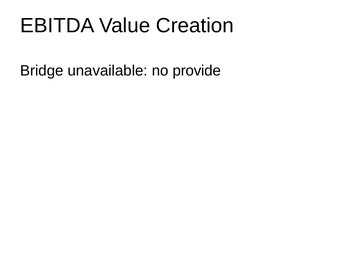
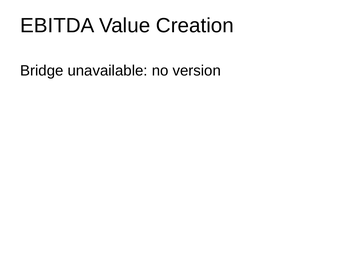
provide: provide -> version (197, 71)
